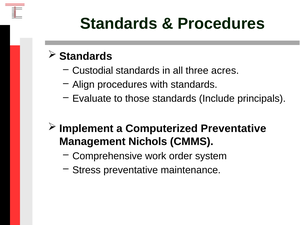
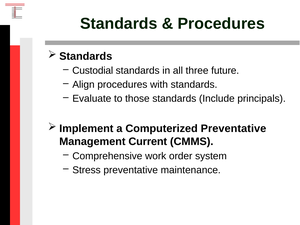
acres: acres -> future (225, 71)
Nichols: Nichols -> Current (148, 142)
